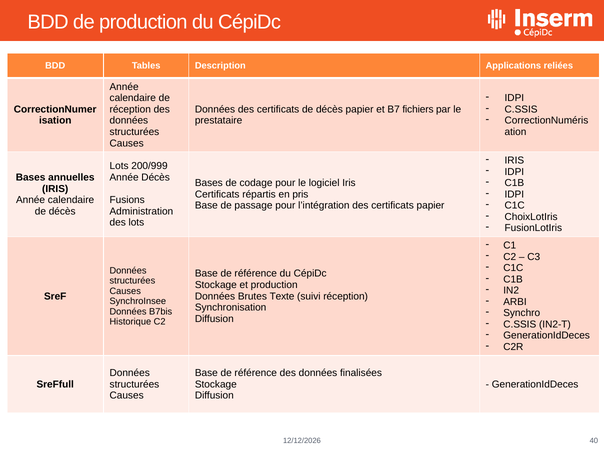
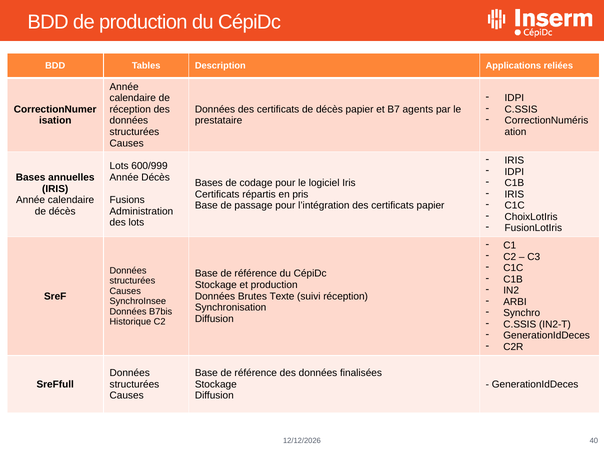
fichiers: fichiers -> agents (418, 109)
200/999: 200/999 -> 600/999 (149, 166)
IDPI: IDPI -> IRIS (514, 194)
